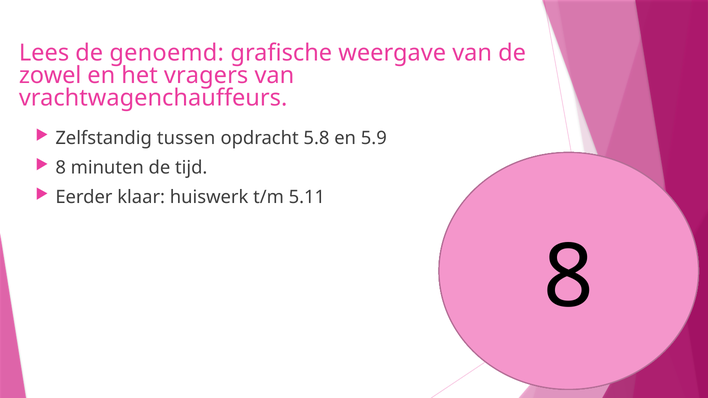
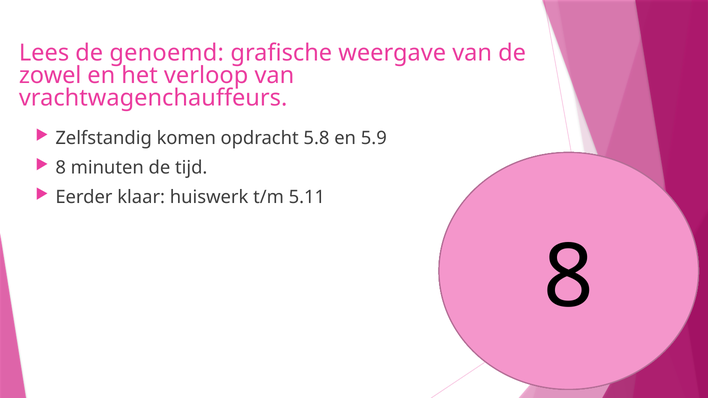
vragers: vragers -> verloop (206, 76)
tussen: tussen -> komen (186, 138)
